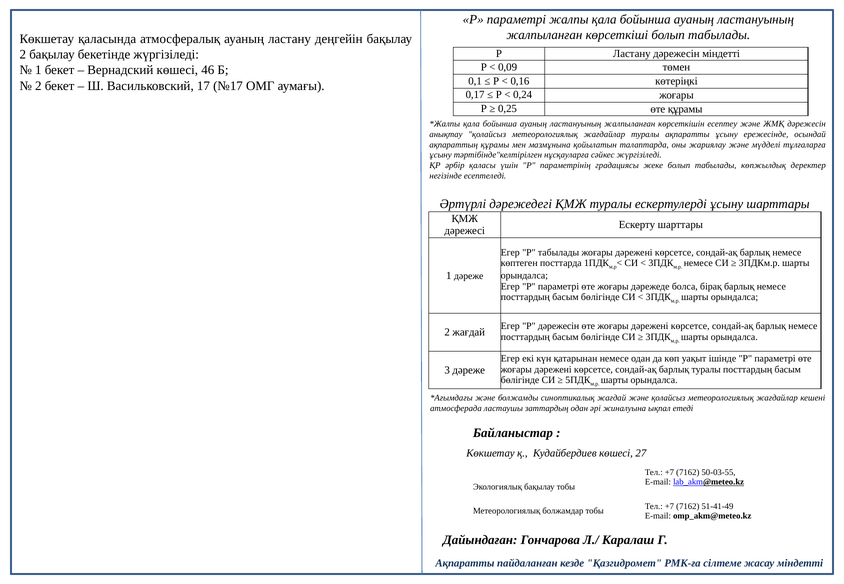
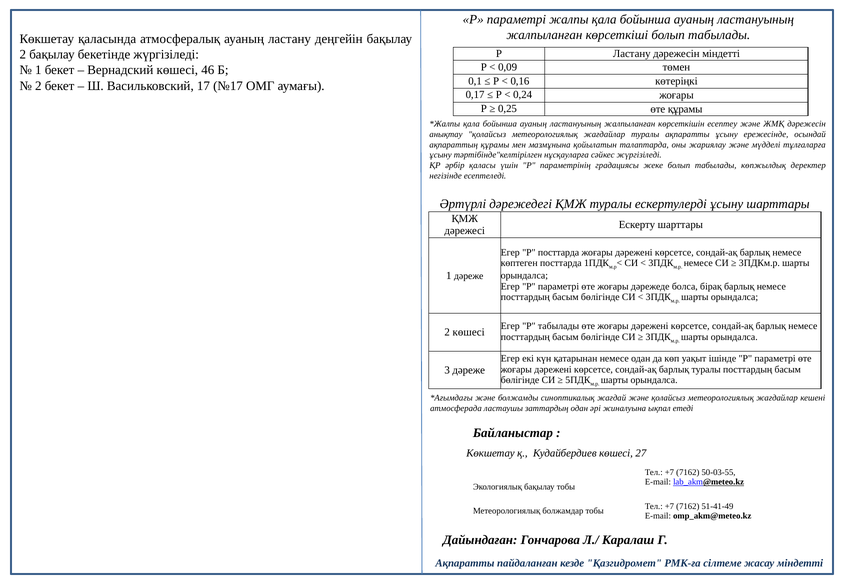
Р табылады: табылады -> посттарда (559, 253)
Р дәрежесін: дәрежесін -> табылады (559, 326)
2 жағдай: жағдай -> көшесі (469, 332)
